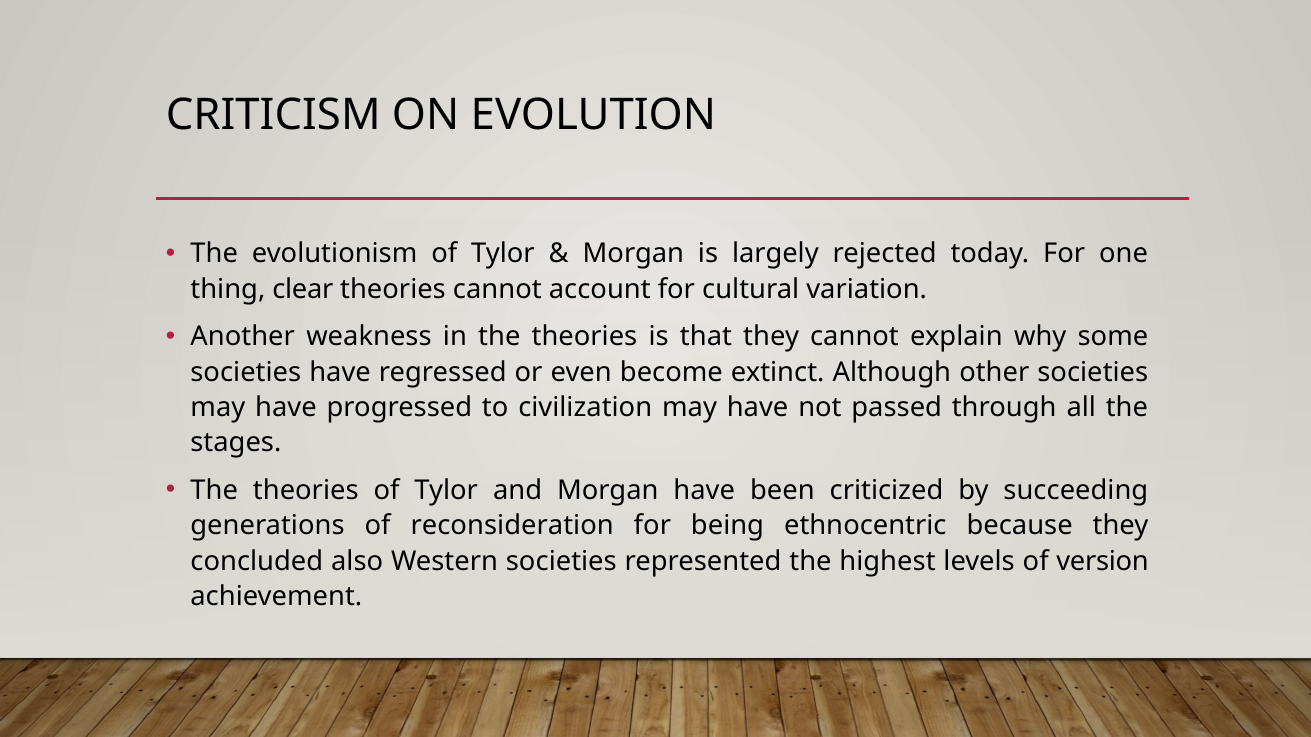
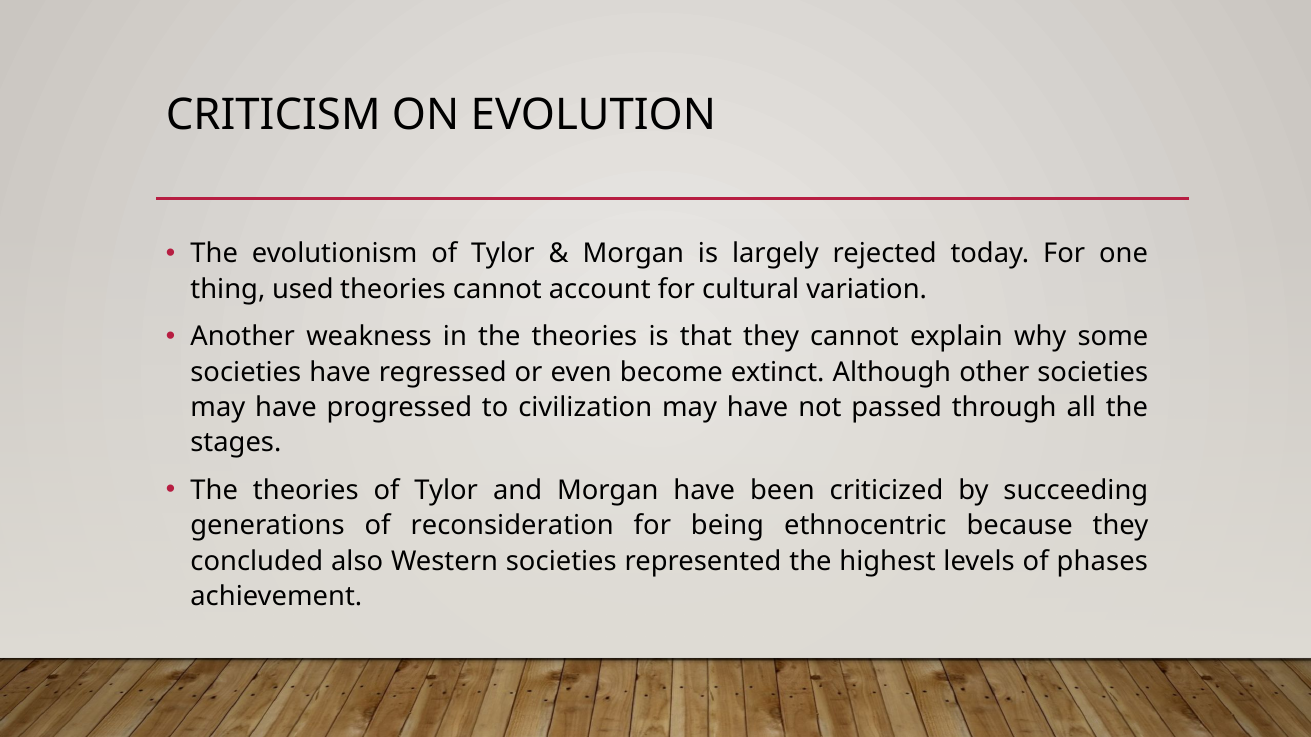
clear: clear -> used (303, 289)
version: version -> phases (1102, 562)
